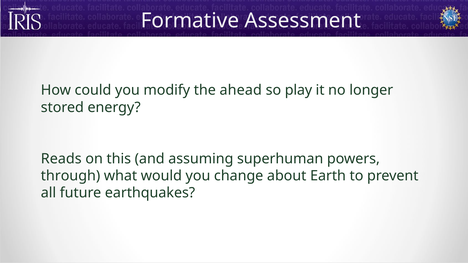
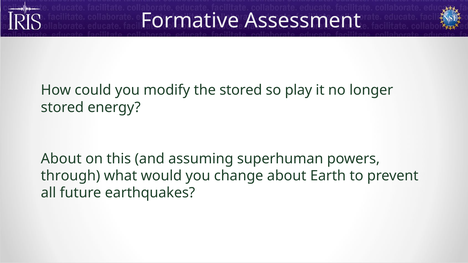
the ahead: ahead -> stored (241, 90)
Reads: Reads -> About (61, 159)
